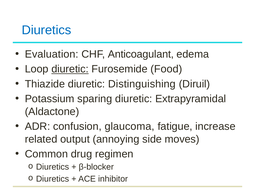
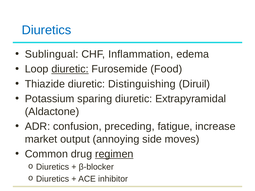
Evaluation: Evaluation -> Sublingual (52, 54)
Anticoagulant: Anticoagulant -> Inflammation (141, 54)
glaucoma: glaucoma -> preceding (130, 127)
related: related -> market (41, 139)
regimen underline: none -> present (114, 154)
